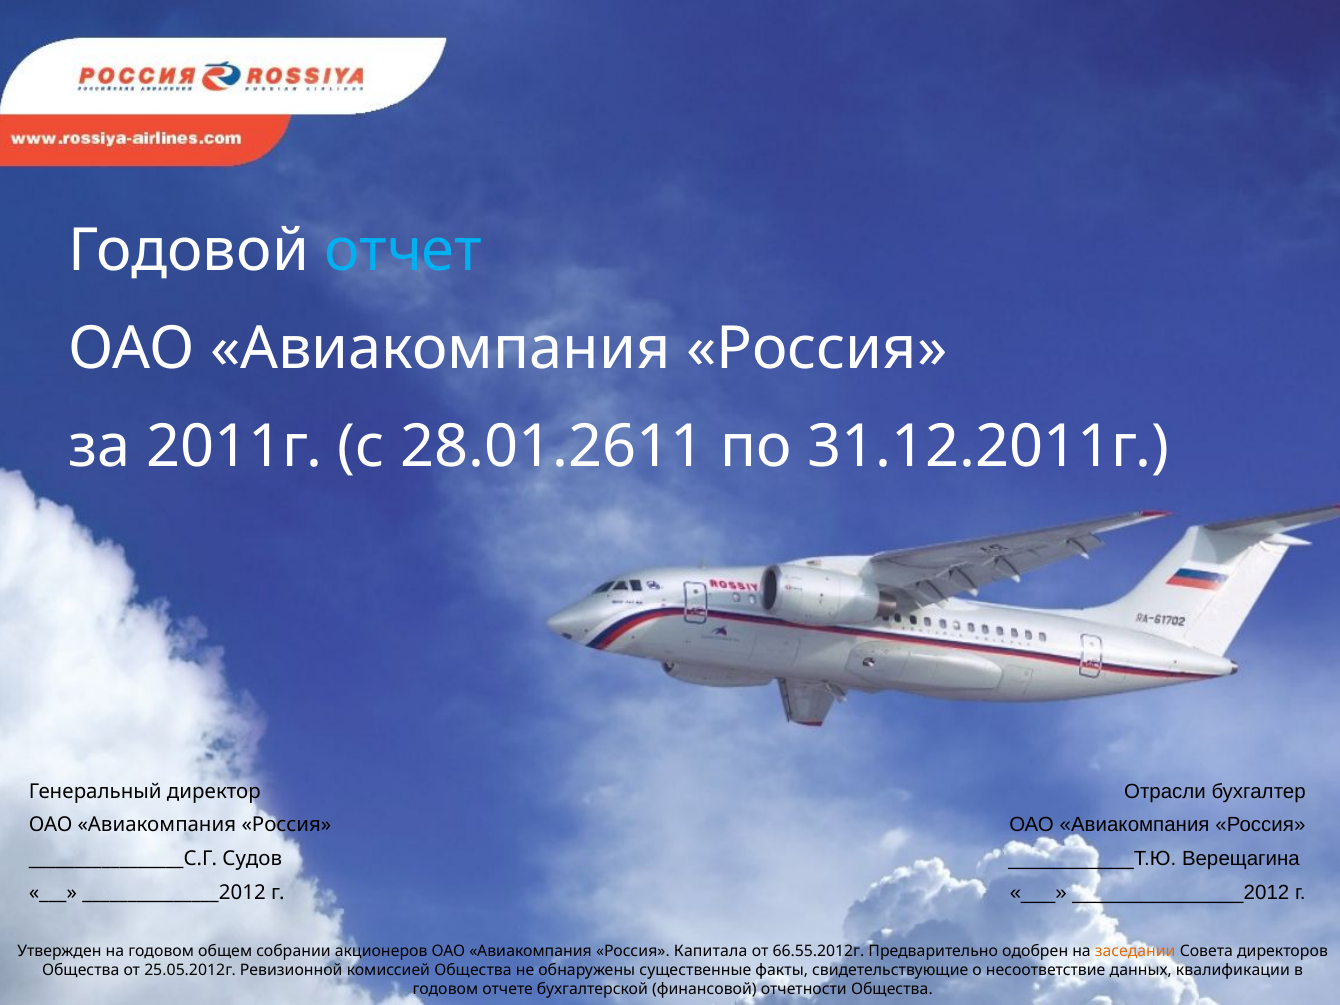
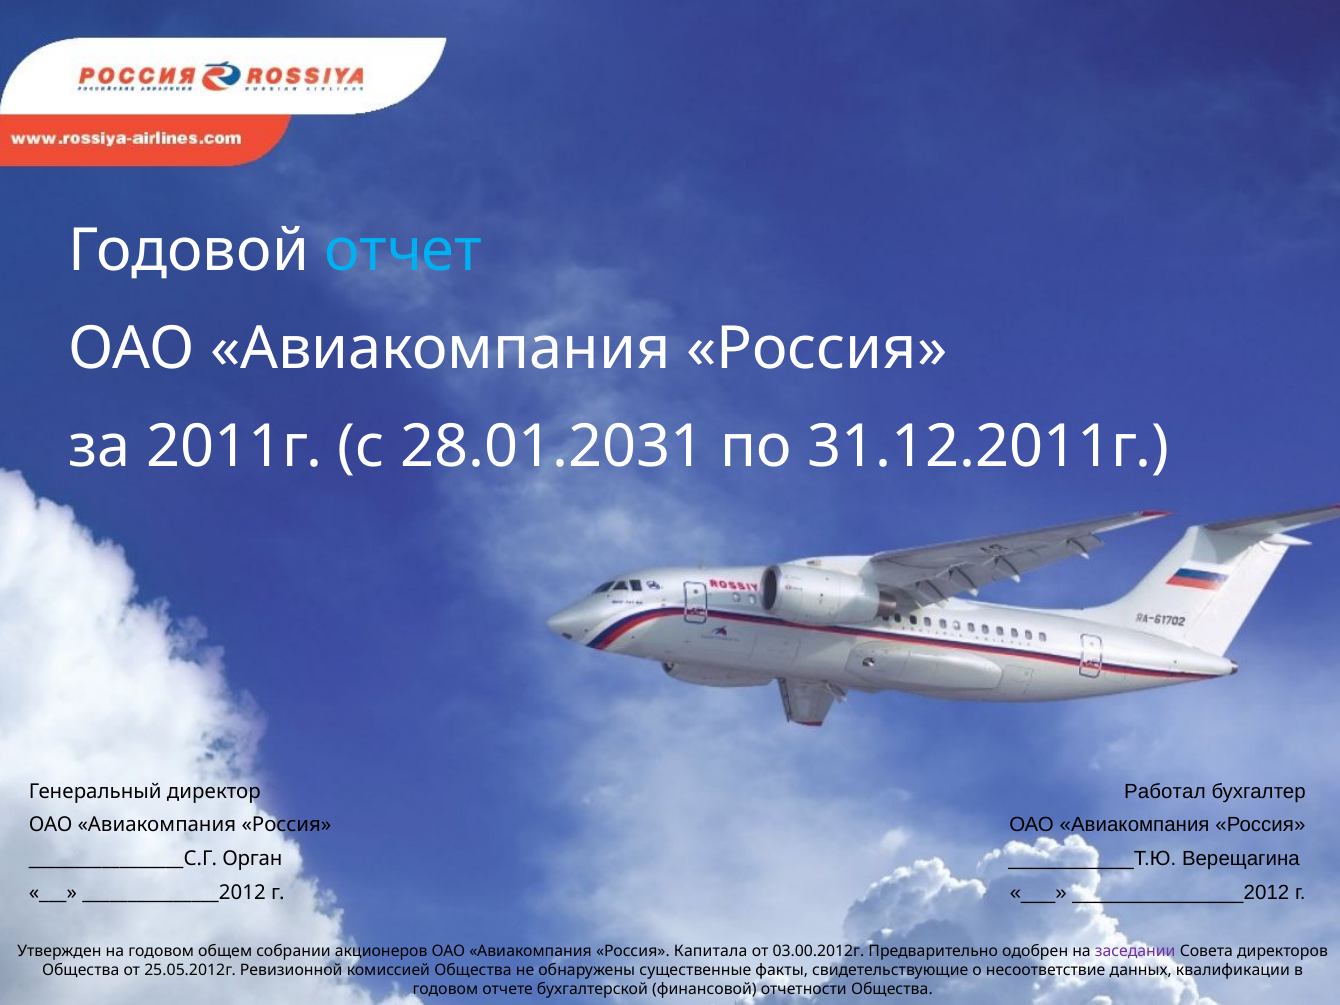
28.01.2611: 28.01.2611 -> 28.01.2031 (553, 447)
Отрасли: Отрасли -> Работал (1165, 791)
Судов: Судов -> Орган (252, 859)
66.55.2012г: 66.55.2012г -> 03.00.2012г (818, 951)
заседании colour: orange -> purple (1135, 951)
